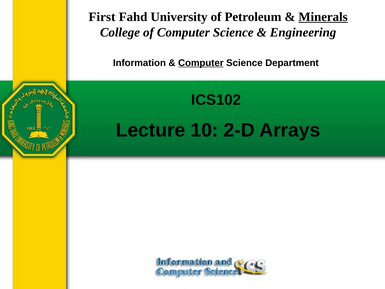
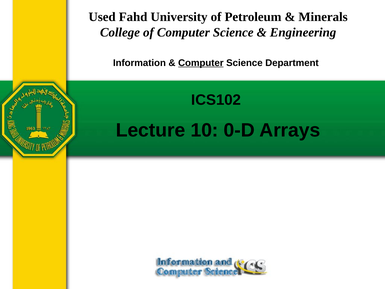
First: First -> Used (102, 17)
Minerals underline: present -> none (323, 17)
2-D: 2-D -> 0-D (239, 130)
